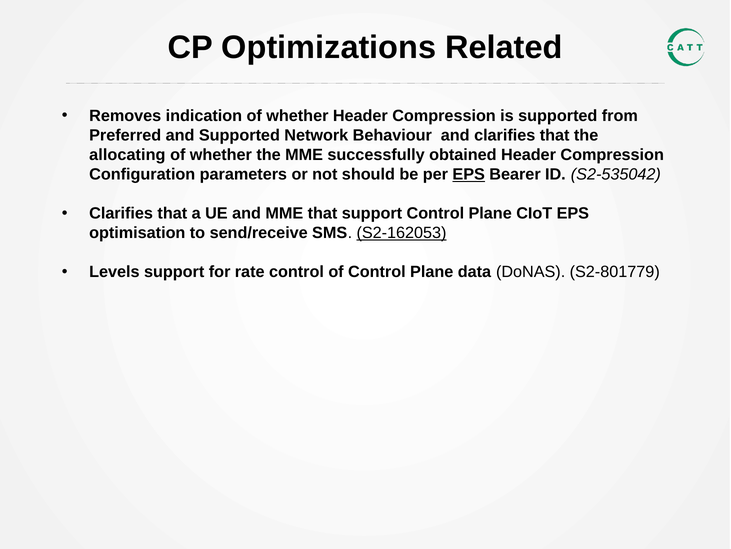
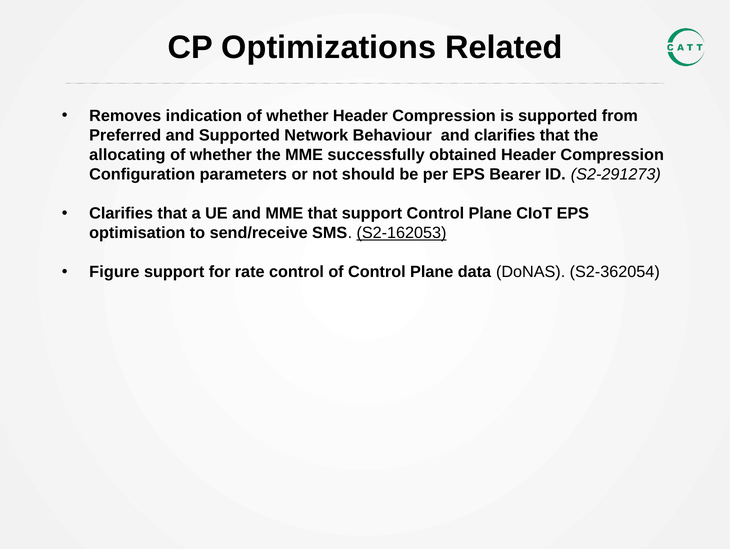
EPS underline: present -> none (469, 174)
S2-535042: S2-535042 -> S2-291273 (616, 174)
Levels: Levels -> Figure (114, 272)
S2-801779: S2-801779 -> S2-362054 (615, 272)
